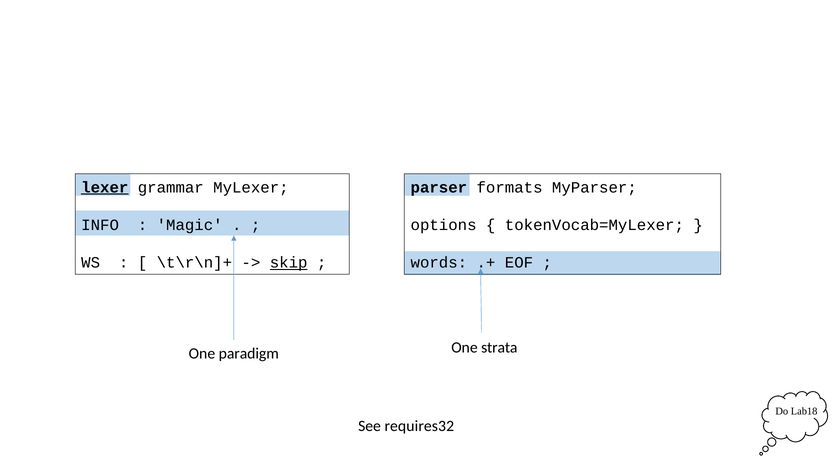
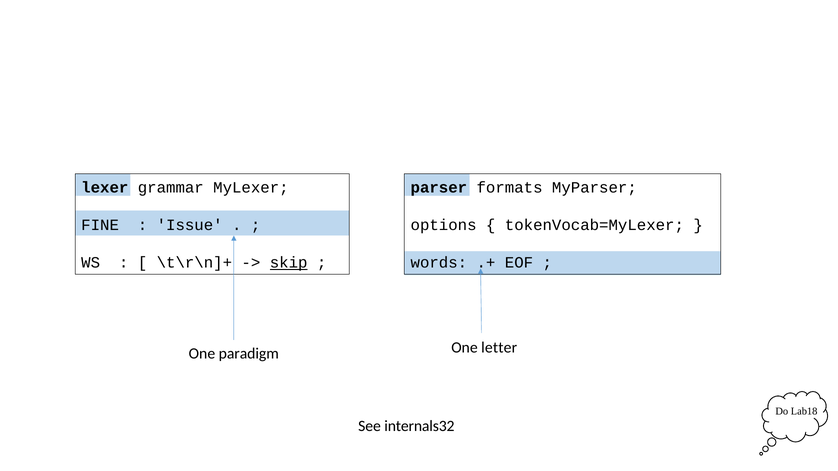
lexer underline: present -> none (105, 188)
INFO: INFO -> FINE (100, 225)
Magic: Magic -> Issue (190, 225)
strata: strata -> letter (499, 348)
requires32: requires32 -> internals32 (419, 427)
